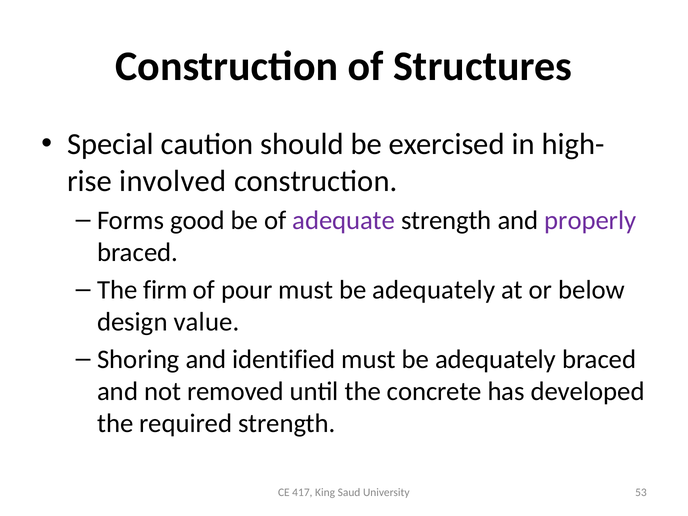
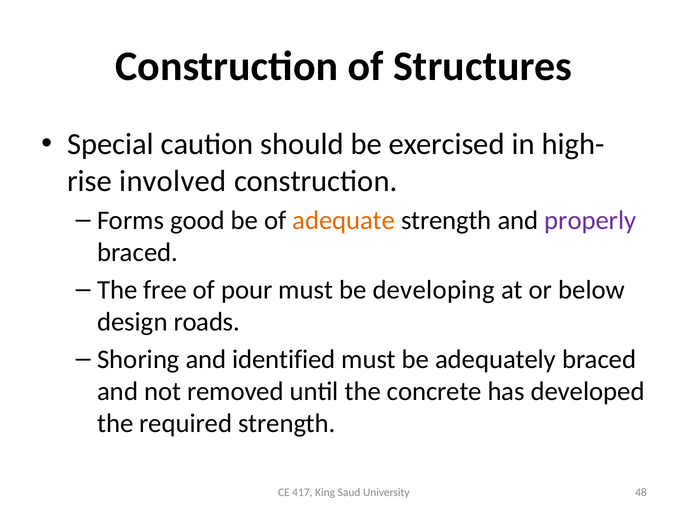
adequate colour: purple -> orange (344, 221)
firm: firm -> free (165, 290)
pour must be adequately: adequately -> developing (434, 290)
value: value -> roads (207, 322)
53: 53 -> 48 (641, 493)
